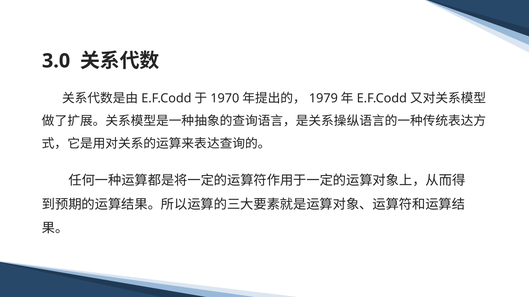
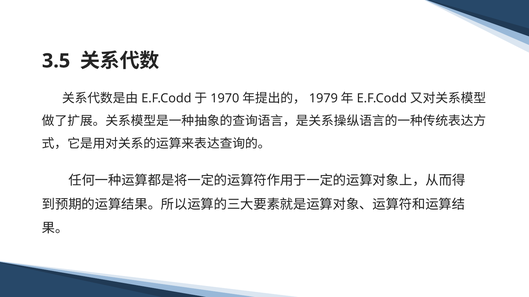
3.0: 3.0 -> 3.5 (56, 61)
